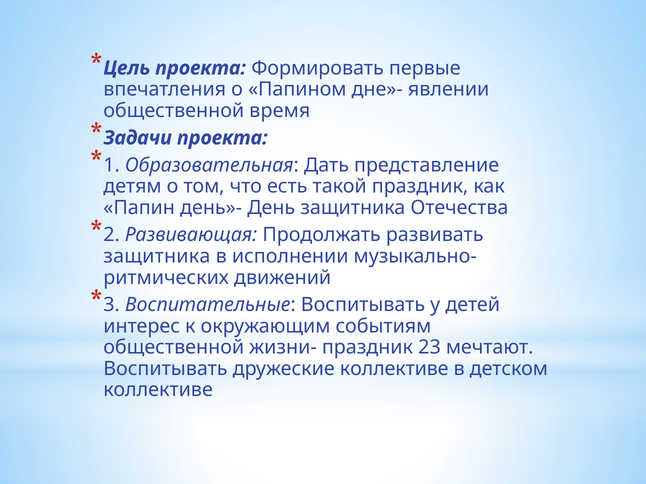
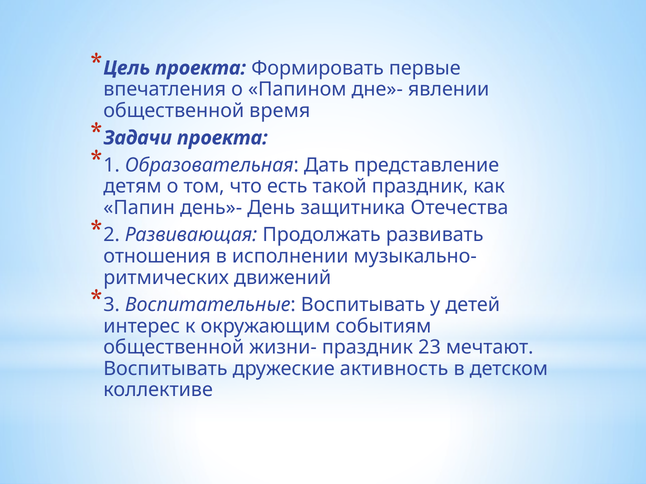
защитника: защитника -> отношения (157, 256)
дружеские коллективе: коллективе -> активность (394, 369)
